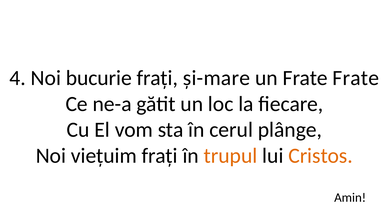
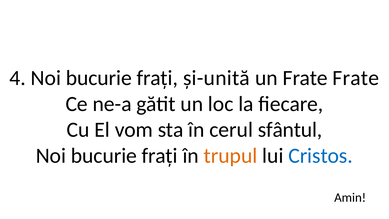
și-mare: și-mare -> și-unită (216, 78)
plânge: plânge -> sfântul (290, 130)
viețuim: viețuim -> bucurie (104, 156)
Cristos colour: orange -> blue (321, 156)
